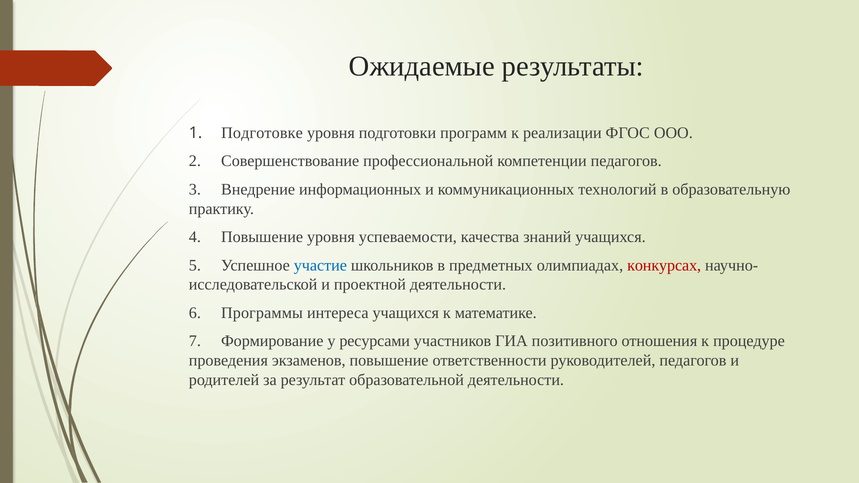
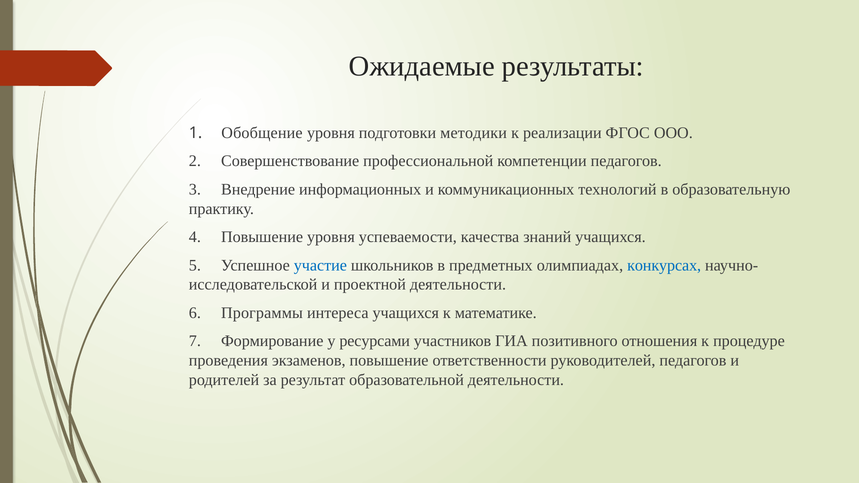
Подготовке: Подготовке -> Обобщение (262, 133)
программ: программ -> методики (474, 133)
конкурсах colour: red -> blue (664, 265)
